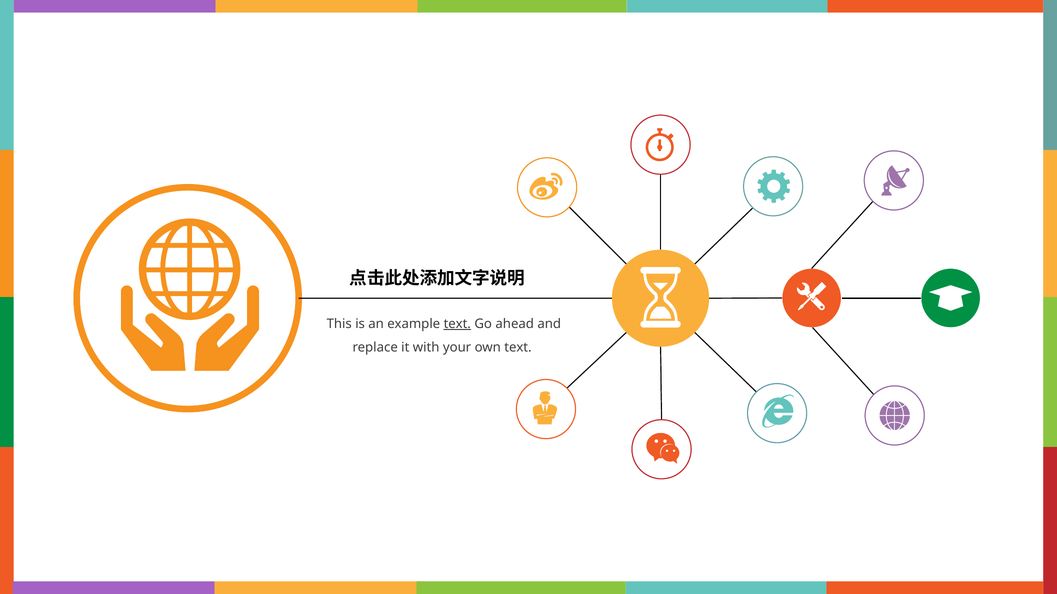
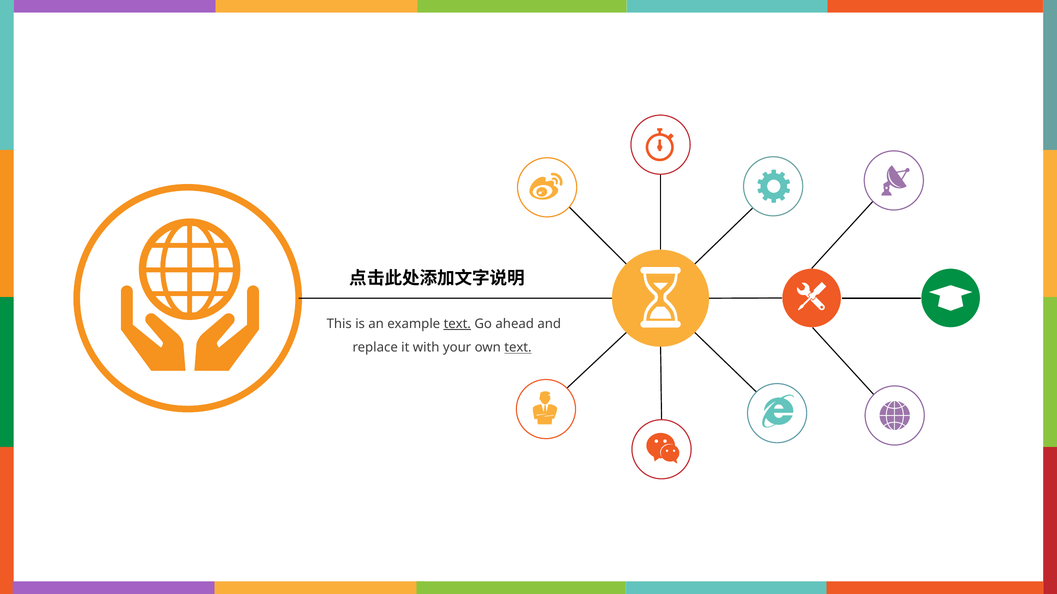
text underline: none -> present (518, 348)
